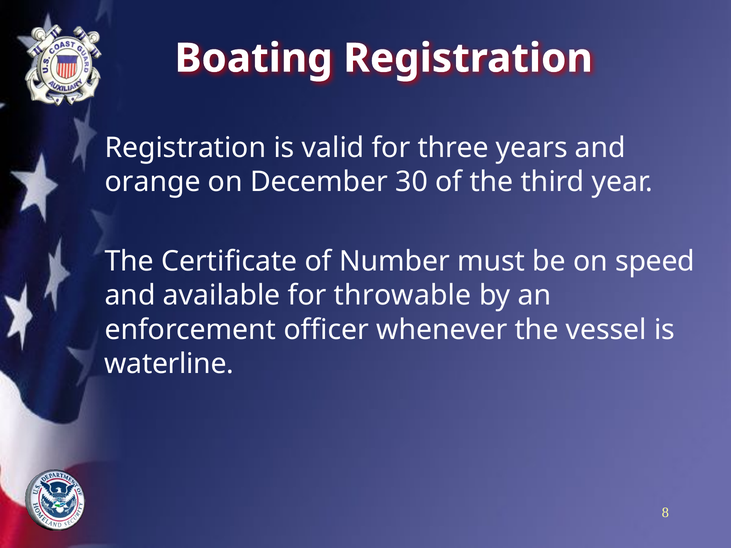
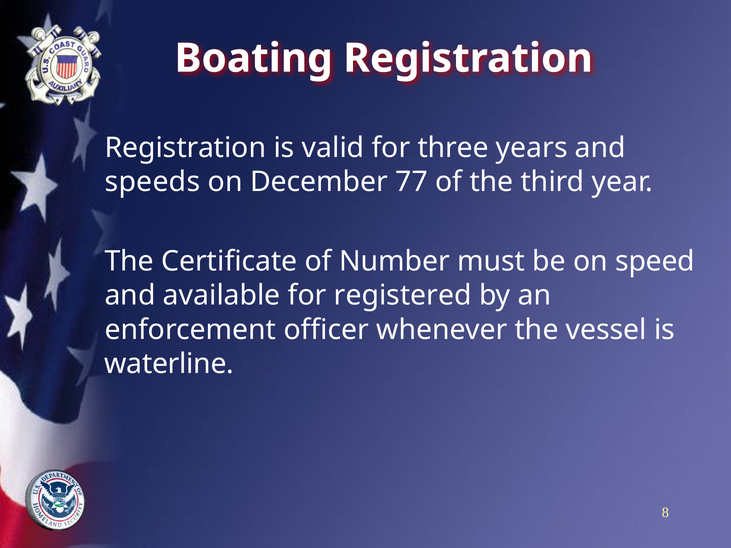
orange: orange -> speeds (152, 182)
30: 30 -> 77 (412, 182)
throwable: throwable -> registered (403, 296)
